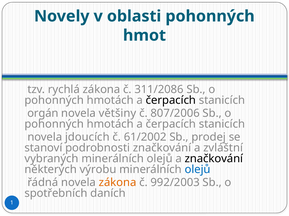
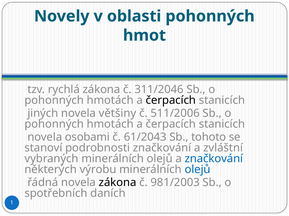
311/2086: 311/2086 -> 311/2046 (159, 90)
orgán: orgán -> jiných (43, 114)
807/2006: 807/2006 -> 511/2006 (175, 114)
jdoucích: jdoucích -> osobami (87, 138)
61/2002: 61/2002 -> 61/2043 (145, 138)
prodej: prodej -> tohoto (209, 138)
značkování colour: black -> blue (214, 159)
zákona colour: orange -> black (118, 183)
992/2003: 992/2003 -> 981/2003 (175, 183)
